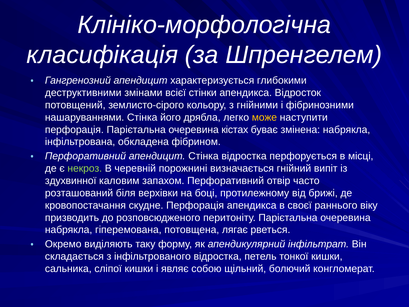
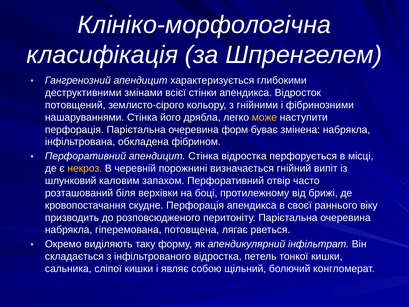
кістах: кістах -> форм (235, 130)
некроз colour: light green -> yellow (85, 168)
здухвинної: здухвинної -> шлунковий (71, 181)
